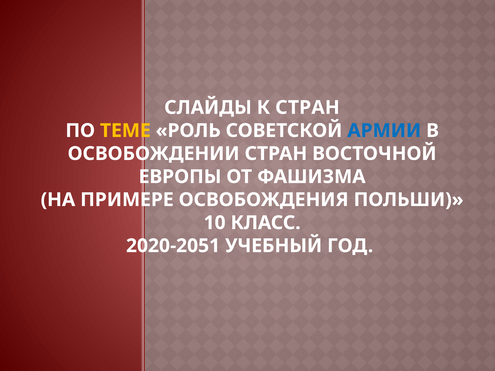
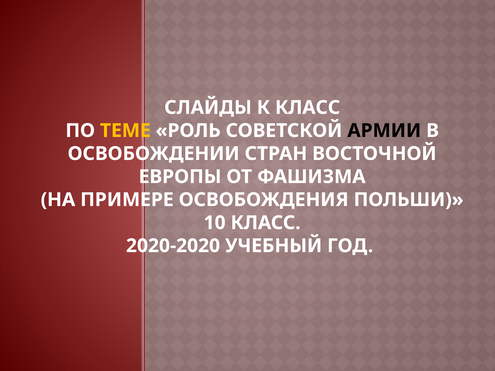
К СТРАН: СТРАН -> КЛАСС (308, 108)
АРМИИ colour: blue -> black (384, 131)
2020-2051: 2020-2051 -> 2020-2020 (173, 246)
